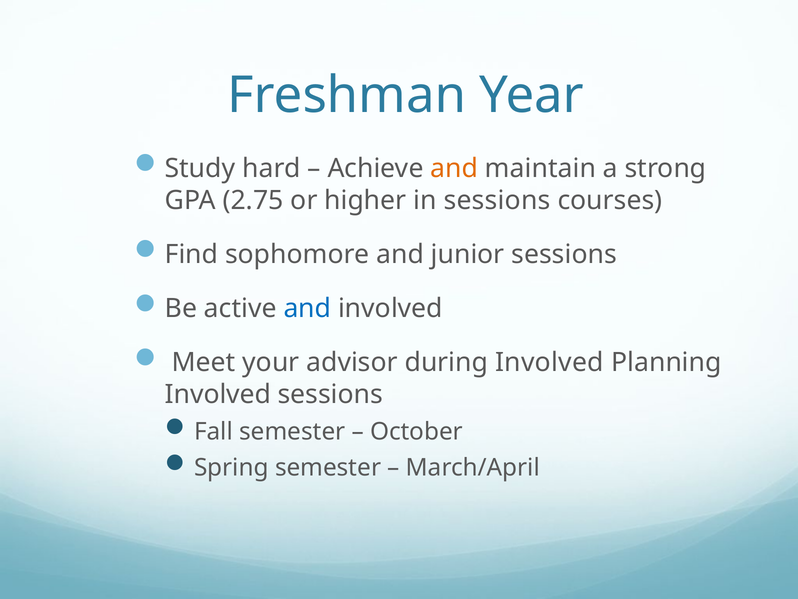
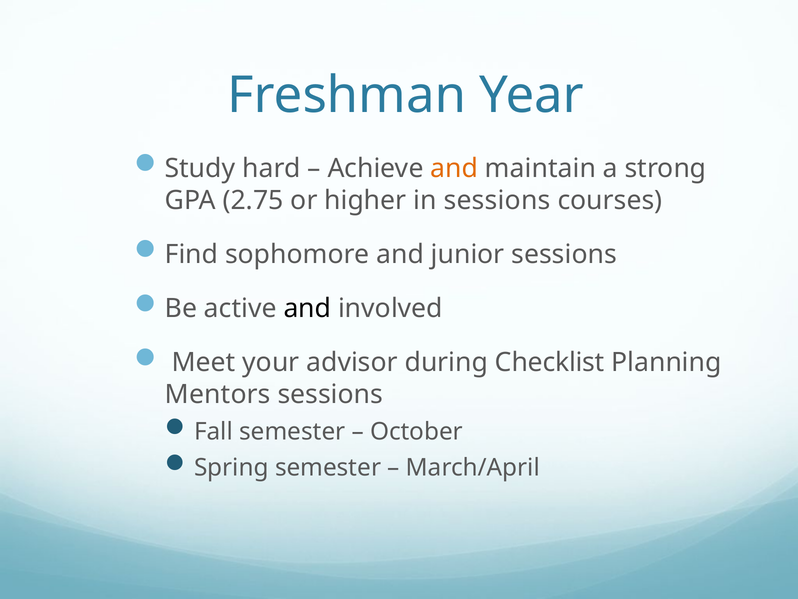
and colour: blue -> black (307, 308)
during Involved: Involved -> Checklist (550, 362)
Involved: Involved -> Mentors (218, 394)
